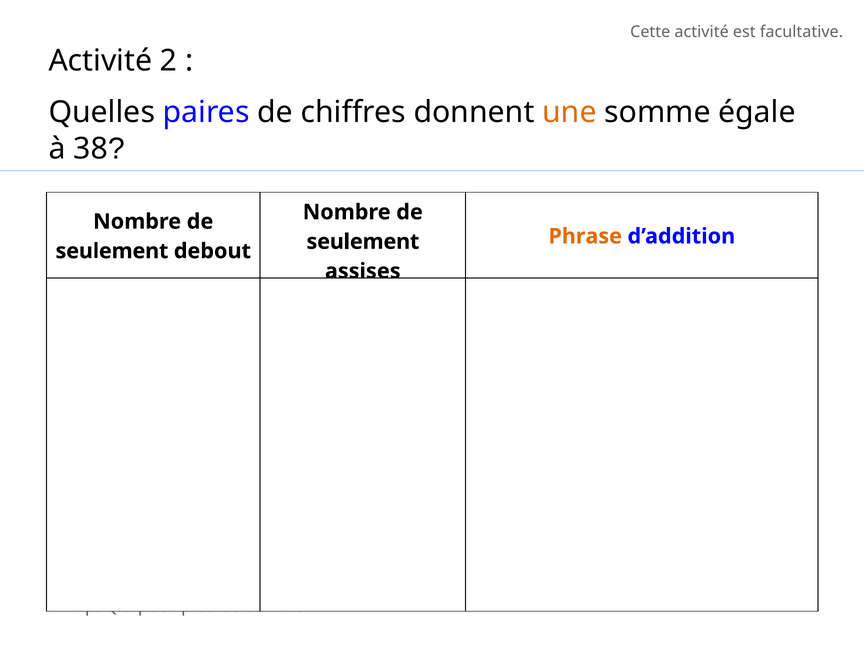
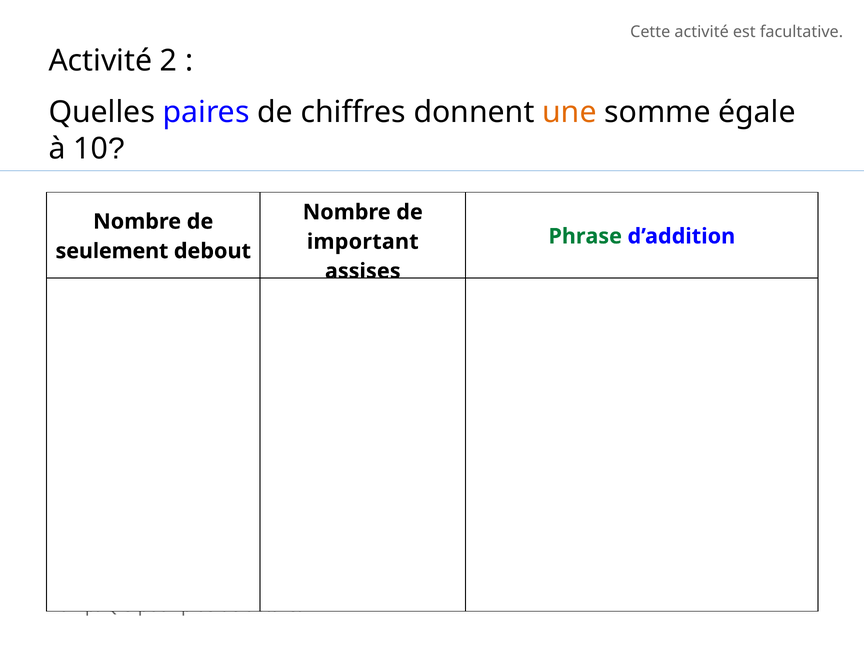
38: 38 -> 10 (91, 149)
Phrase colour: orange -> green (585, 236)
seulement: seulement -> important (363, 242)
